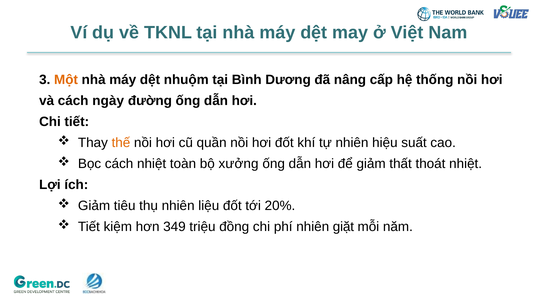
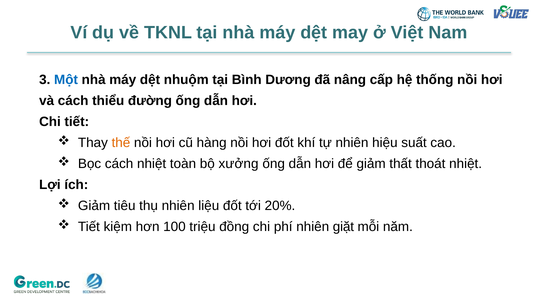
Một colour: orange -> blue (66, 80)
ngày: ngày -> thiểu (108, 101)
quần: quần -> hàng (212, 143)
349: 349 -> 100 (174, 227)
